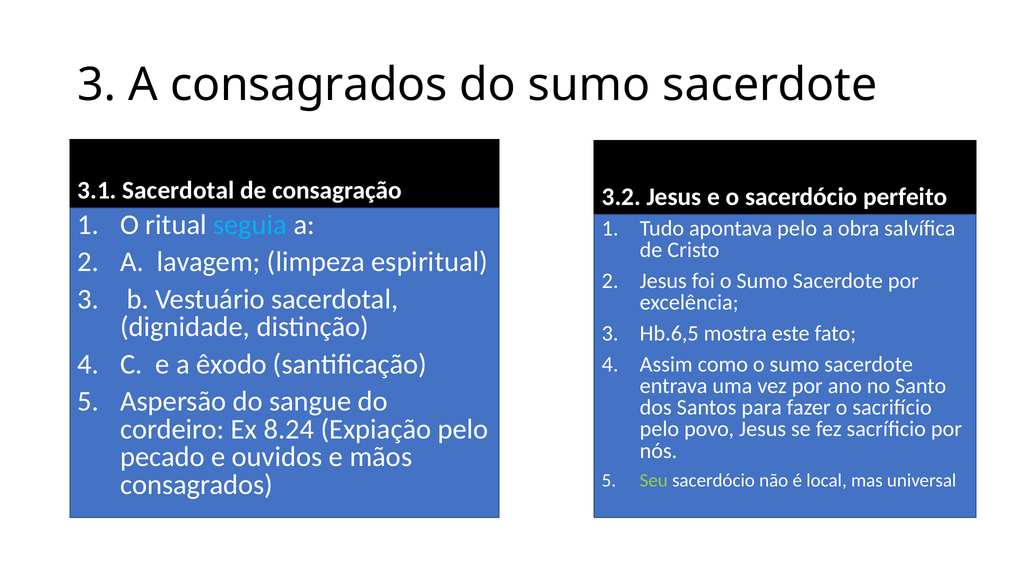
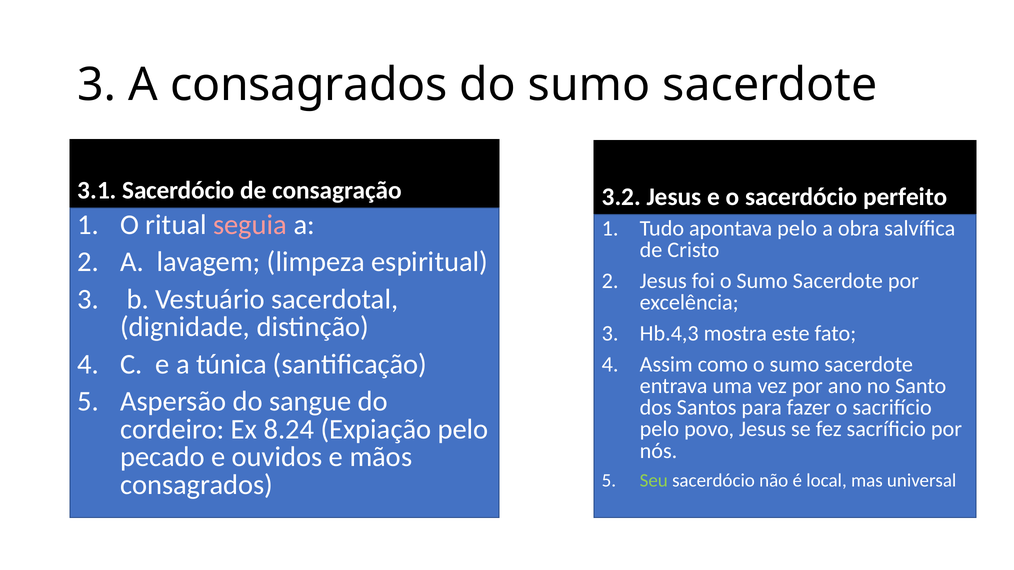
3.1 Sacerdotal: Sacerdotal -> Sacerdócio (178, 191)
seguia colour: light blue -> pink (250, 225)
Hb.6,5: Hb.6,5 -> Hb.4,3 (669, 334)
êxodo: êxodo -> túnica (231, 364)
